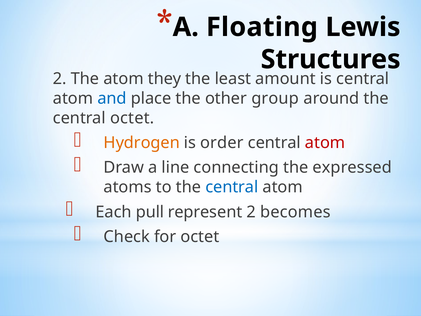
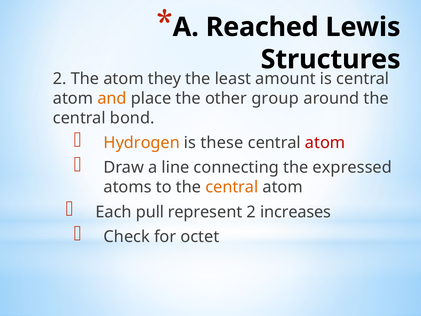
Floating: Floating -> Reached (262, 27)
and colour: blue -> orange (112, 98)
central octet: octet -> bond (132, 118)
order: order -> these (222, 143)
central colour: blue -> orange (232, 187)
becomes: becomes -> increases (296, 212)
